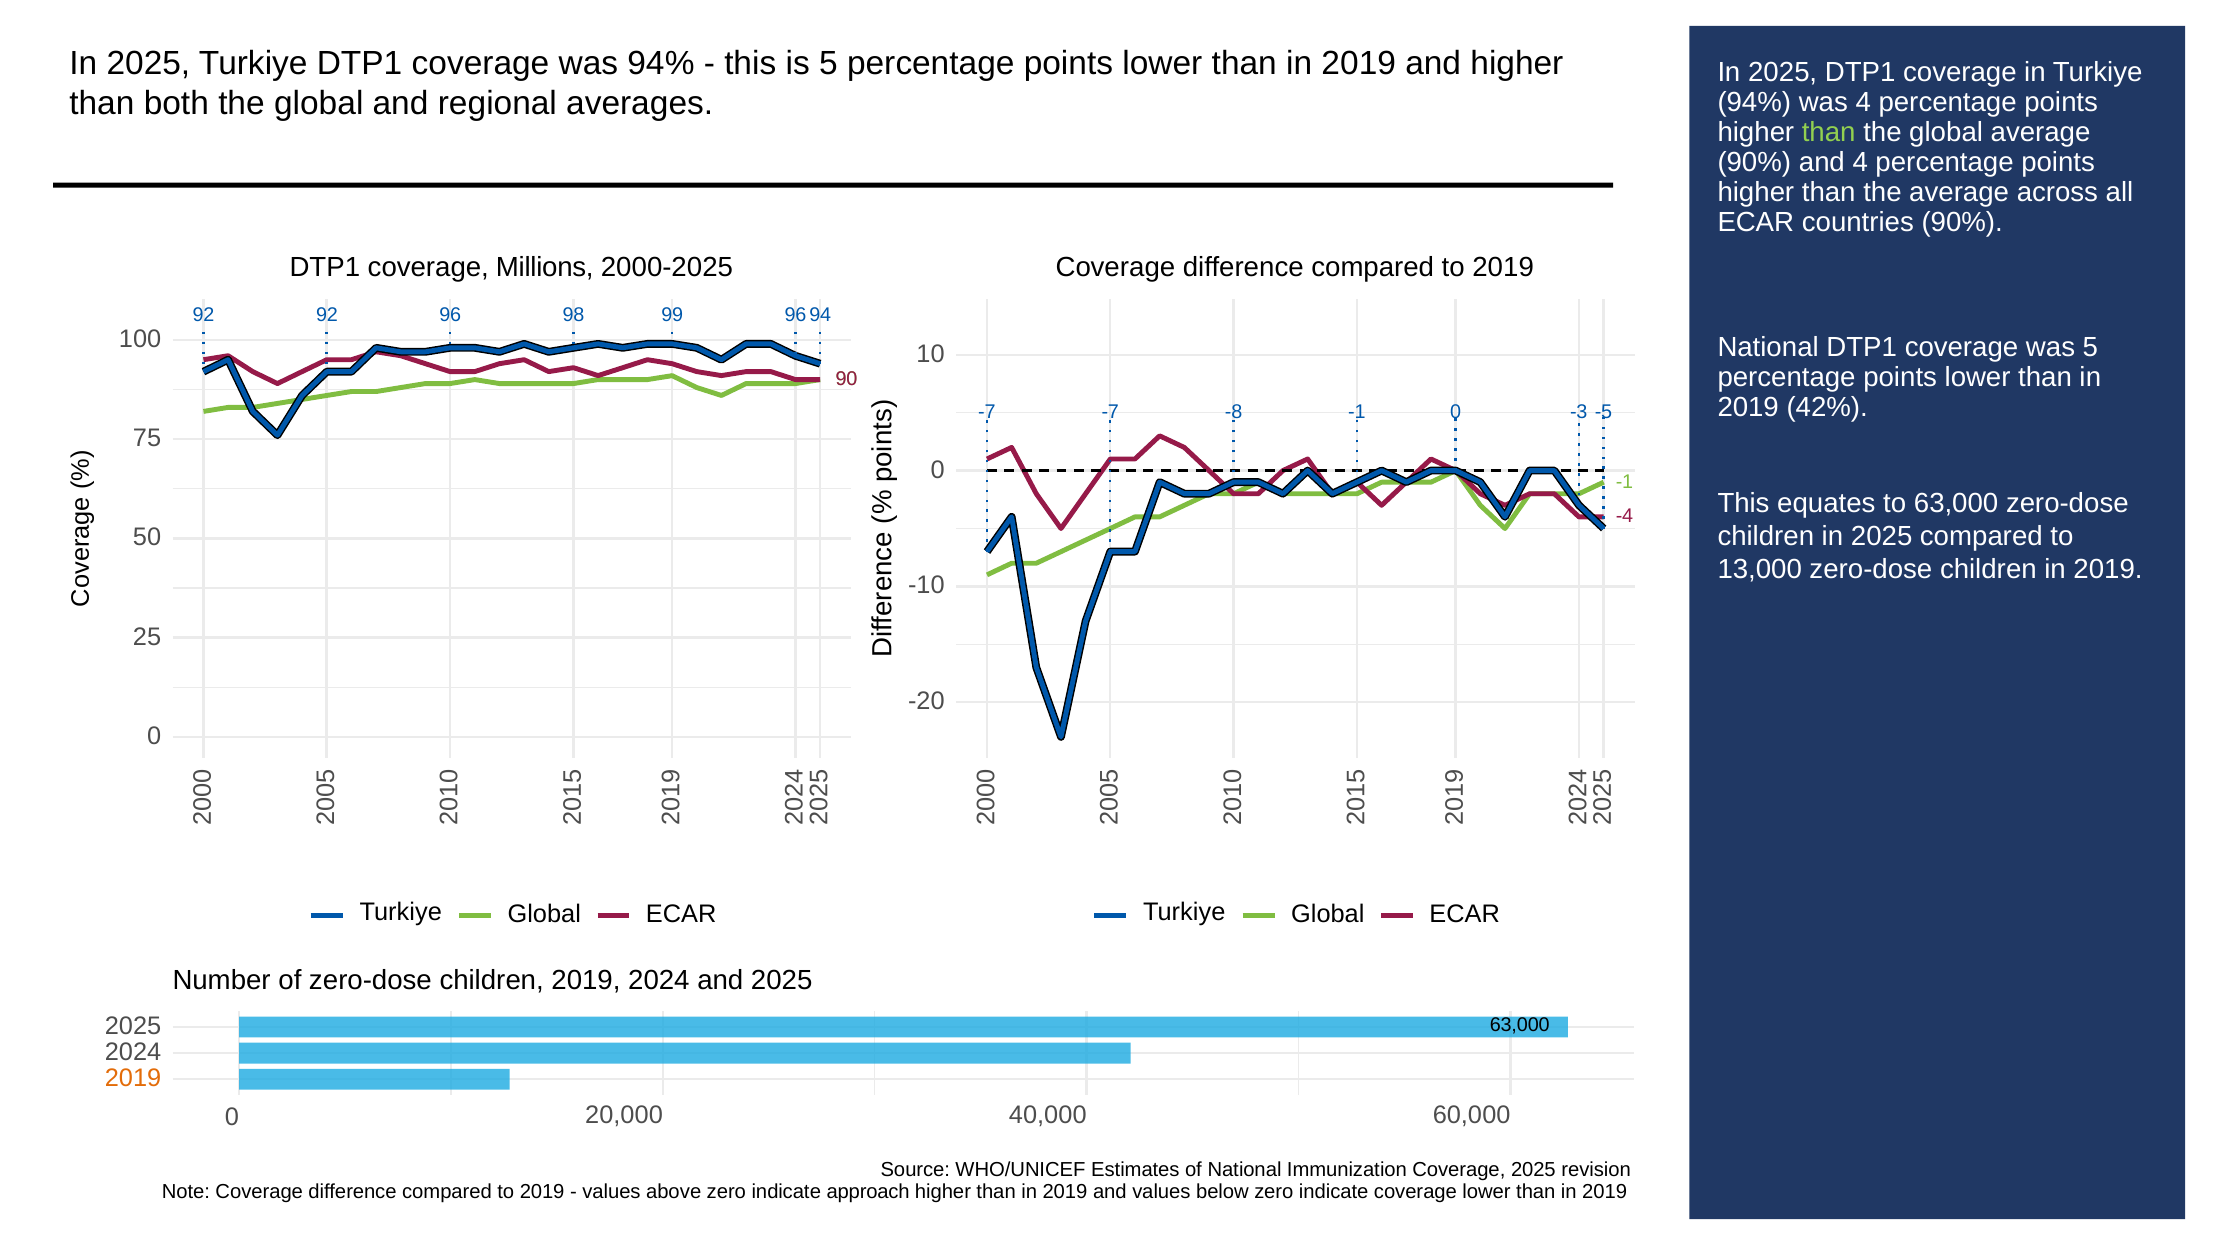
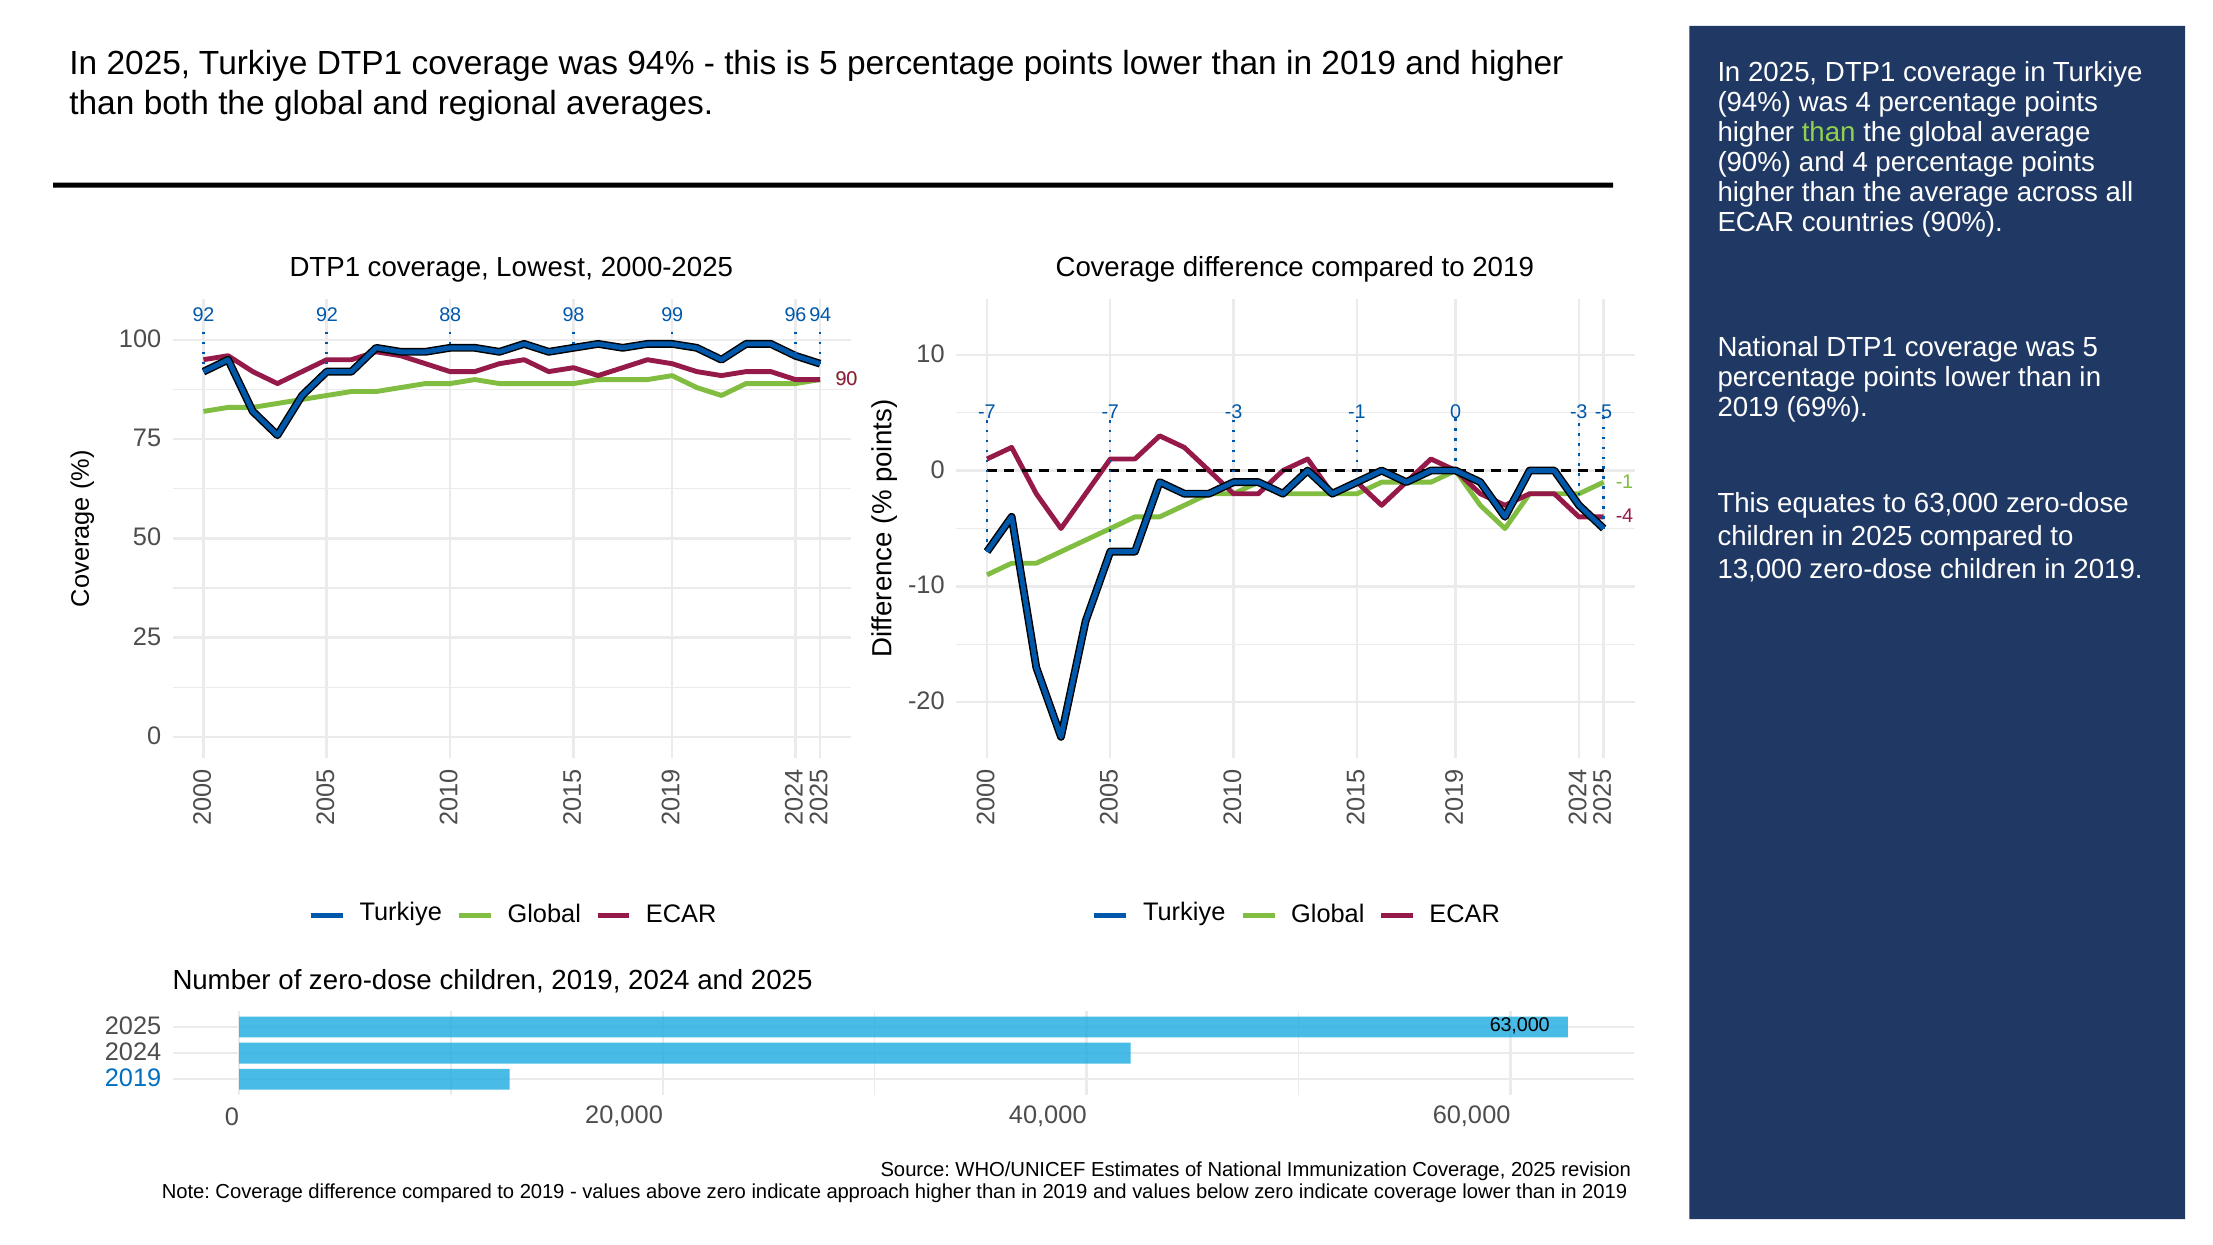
Millions: Millions -> Lowest (545, 267)
96: 96 -> 88 (450, 315)
42%: 42% -> 69% (1827, 407)
-7 -8: -8 -> -3 (1234, 412)
2019 colour: orange -> blue (133, 1078)
